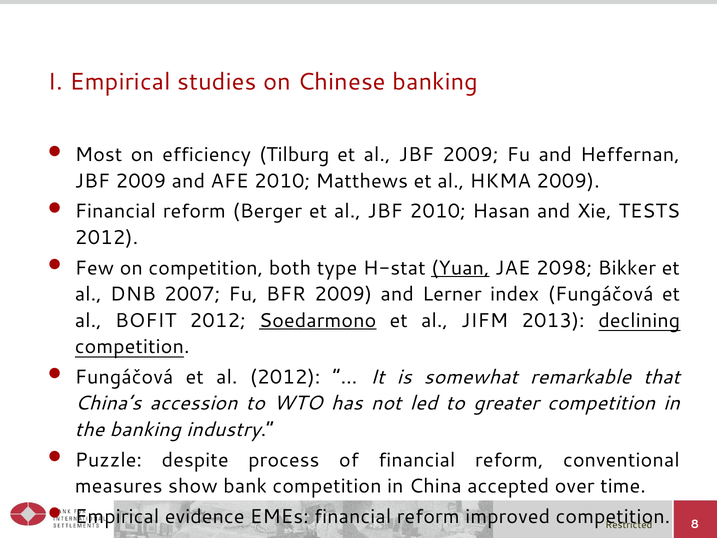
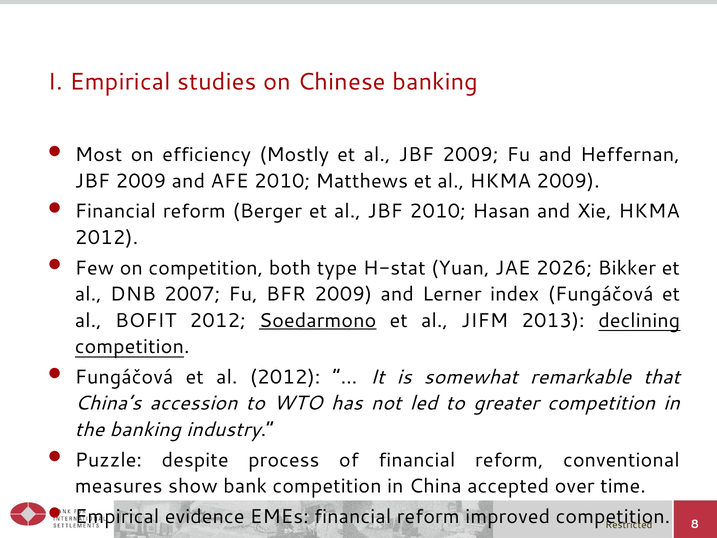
Tilburg: Tilburg -> Mostly (294, 155)
Xie TESTS: TESTS -> HKMA (649, 211)
Yuan underline: present -> none (460, 268)
2098: 2098 -> 2026 (564, 268)
